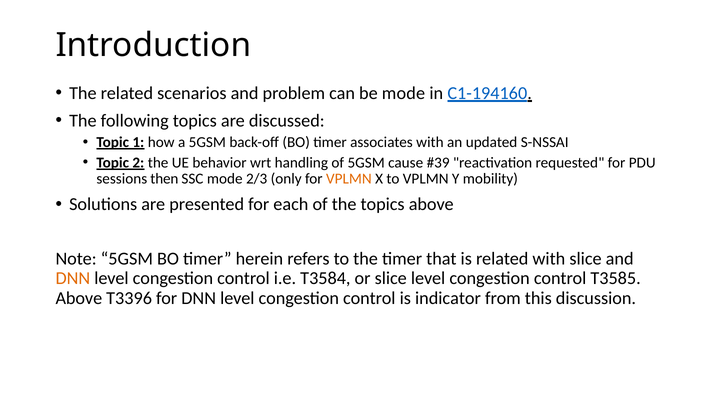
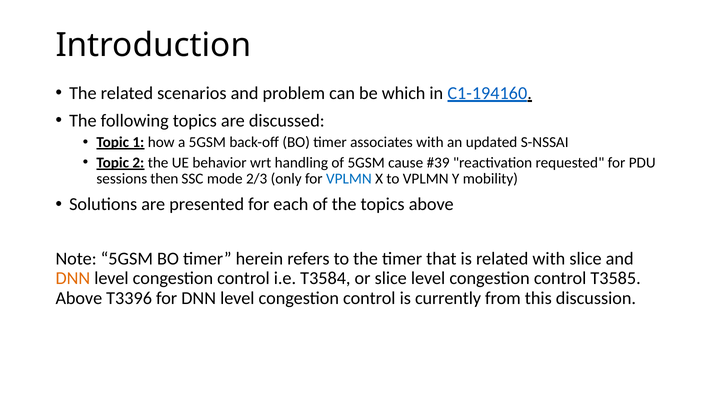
be mode: mode -> which (404, 93)
VPLMN colour: orange -> blue (349, 179)
indicator: indicator -> currently (448, 298)
